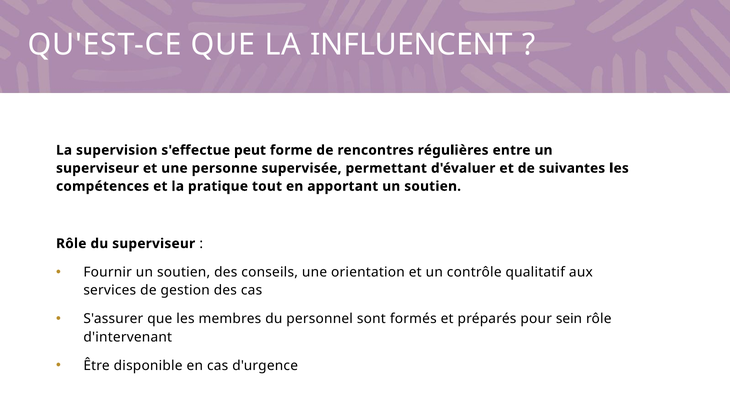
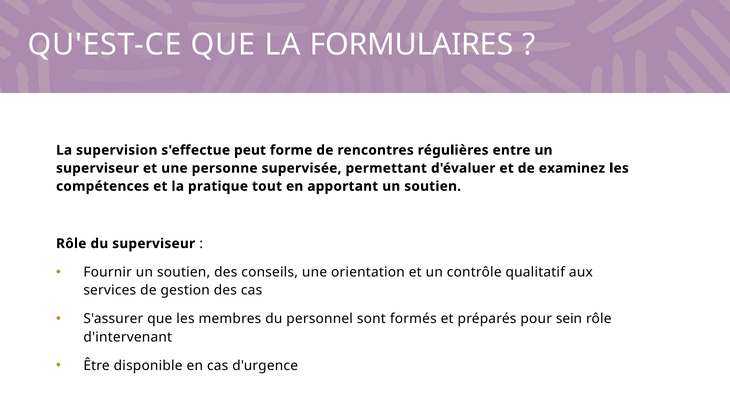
INFLUENCENT: INFLUENCENT -> FORMULAIRES (412, 45)
suivantes: suivantes -> examinez (572, 168)
